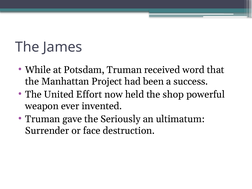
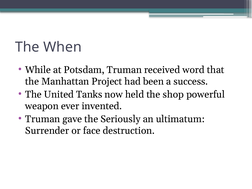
James: James -> When (63, 47)
Effort: Effort -> Tanks (89, 94)
